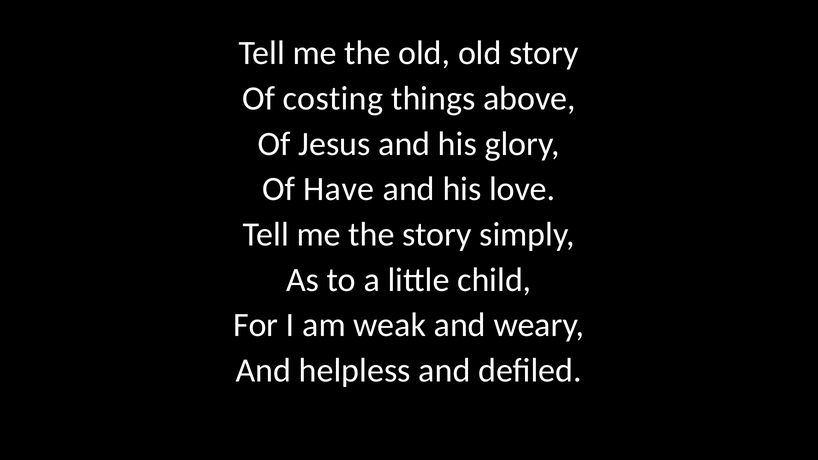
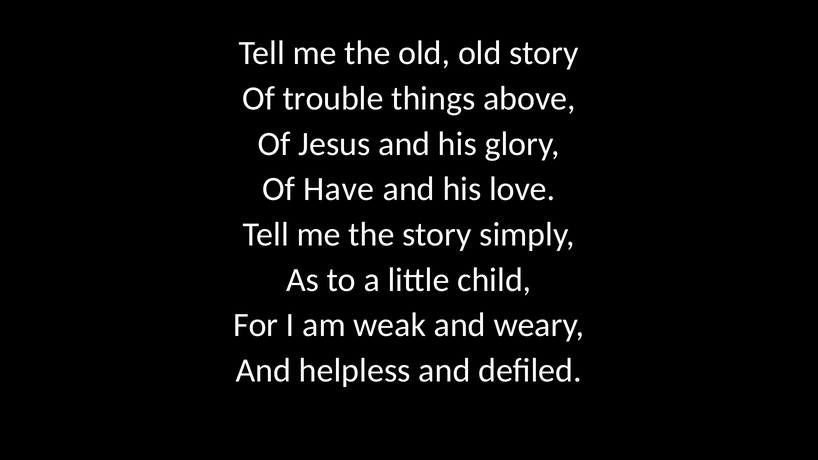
costing: costing -> trouble (333, 99)
